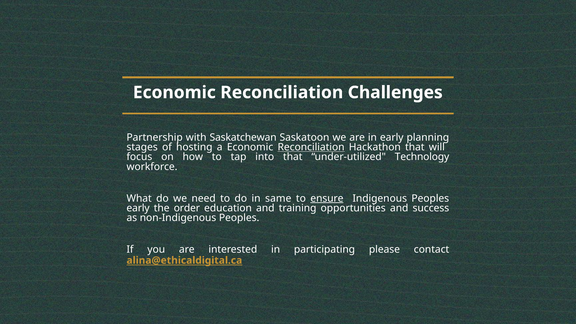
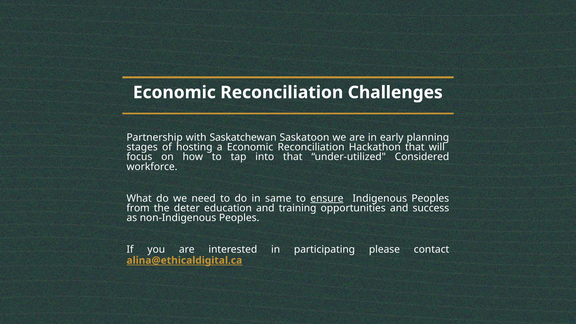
Reconciliation underline: present -> none (311, 147)
Technology: Technology -> Considered (422, 157)
early: early -> from (138, 208)
order: order -> deter (187, 208)
